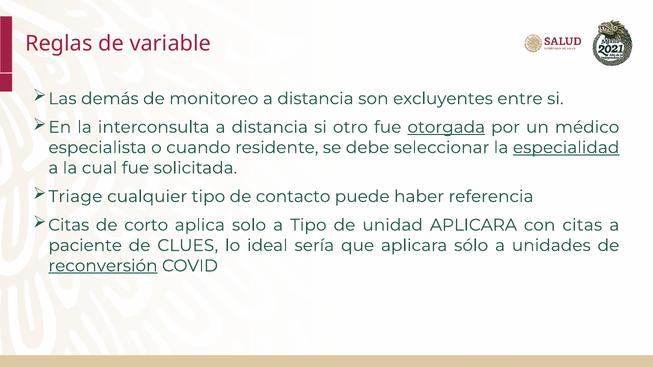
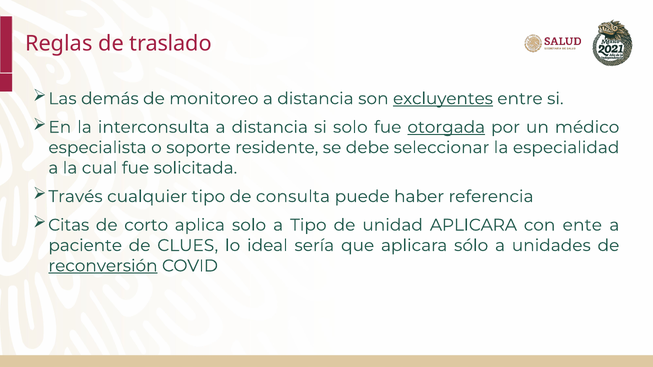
variable: variable -> traslado (171, 44)
excluyentes underline: none -> present (443, 99)
si otro: otro -> solo (350, 127)
cuando: cuando -> soporte (198, 148)
especialidad underline: present -> none (566, 148)
Triage: Triage -> Través (76, 197)
contacto: contacto -> consulta (293, 197)
con citas: citas -> ente (582, 225)
